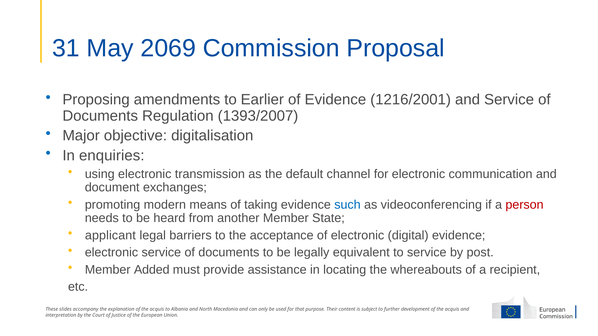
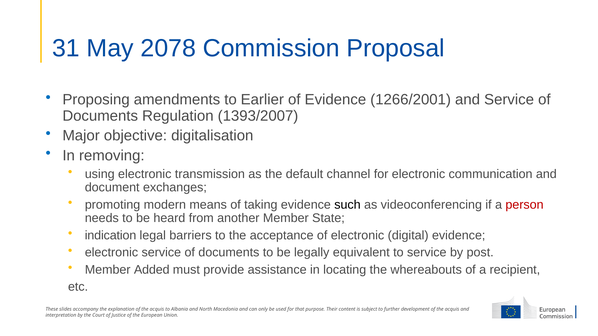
2069: 2069 -> 2078 (168, 48)
1216/2001: 1216/2001 -> 1266/2001 (411, 100)
enquiries: enquiries -> removing (112, 156)
such colour: blue -> black (347, 205)
applicant: applicant -> indication (111, 236)
